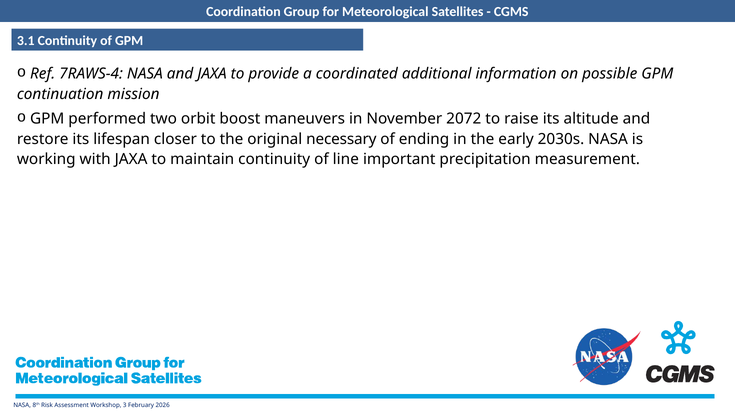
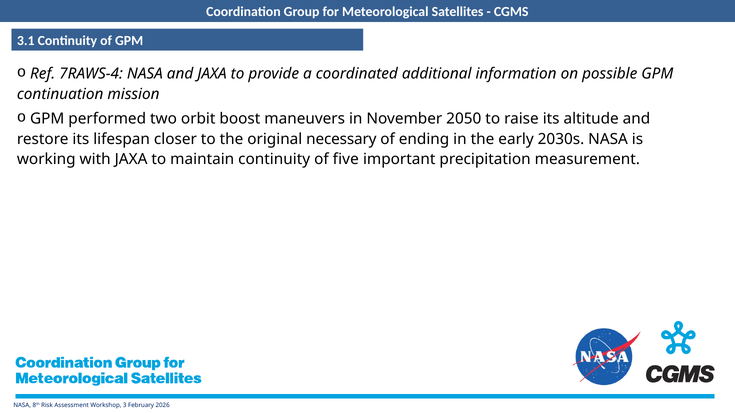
2072: 2072 -> 2050 (464, 119)
line: line -> five (346, 159)
